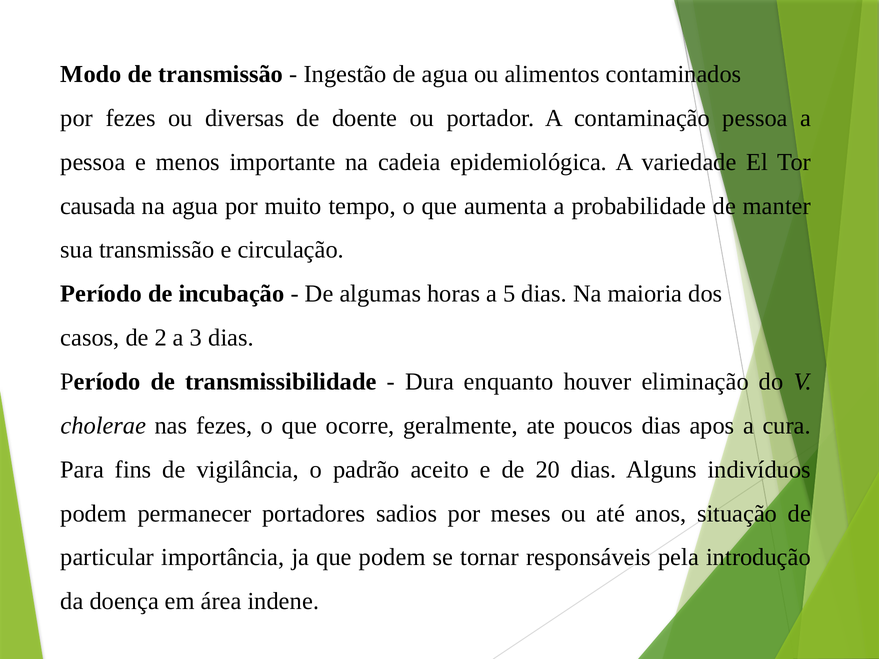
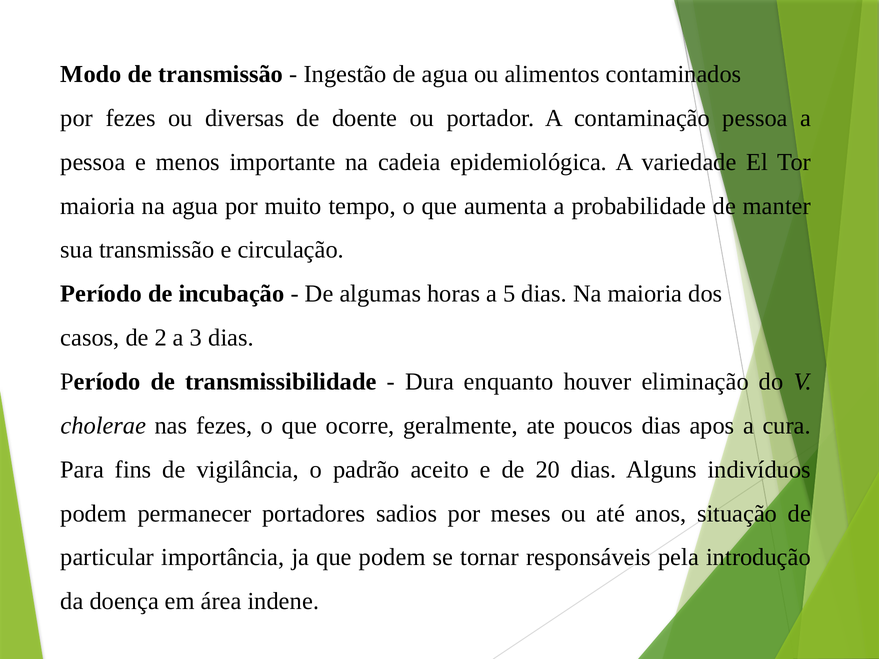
causada: causada -> maioria (98, 206)
